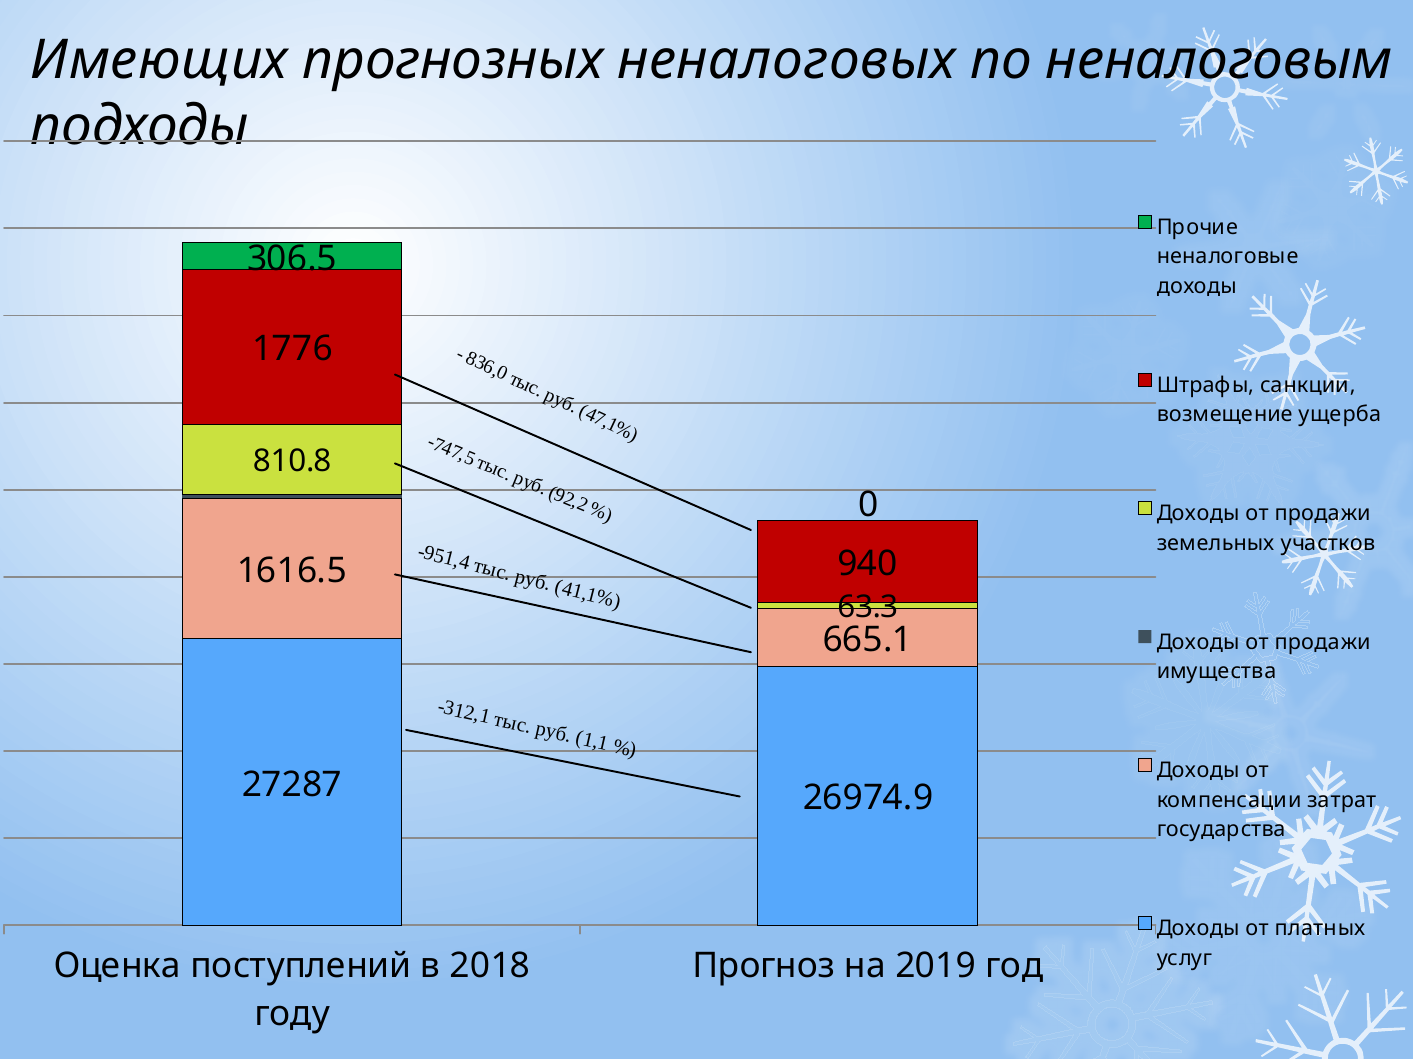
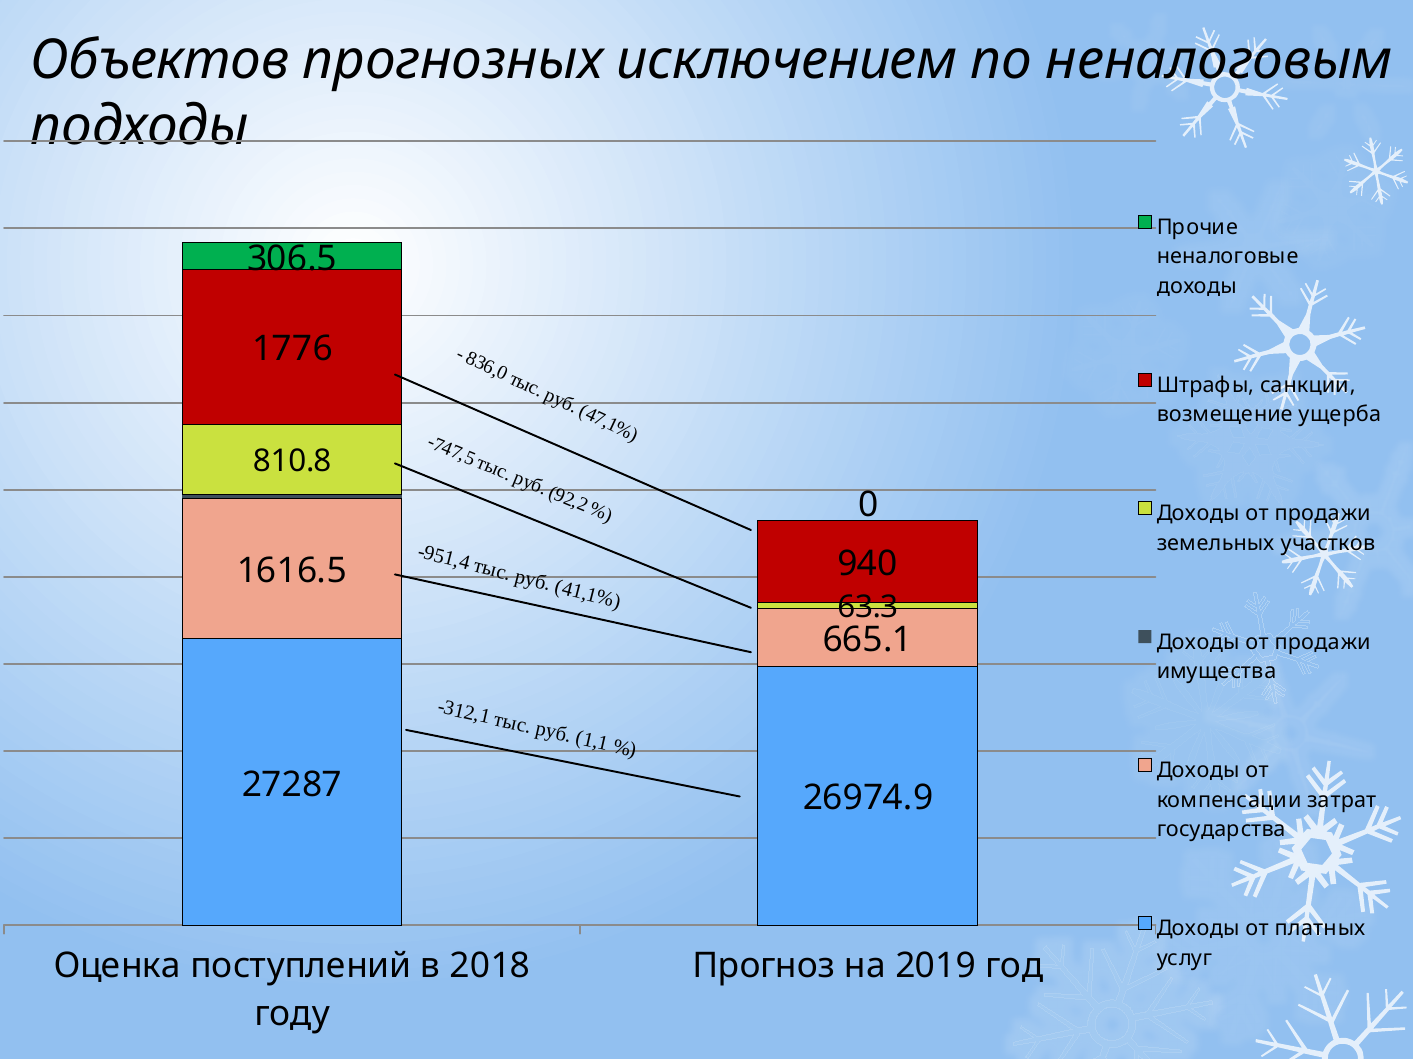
Имеющих: Имеющих -> Объектов (160, 60)
неналоговых: неналоговых -> исключением (787, 60)
